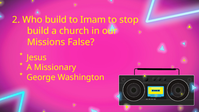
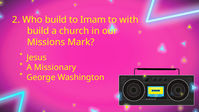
stop: stop -> with (129, 20)
False: False -> Mark (81, 42)
